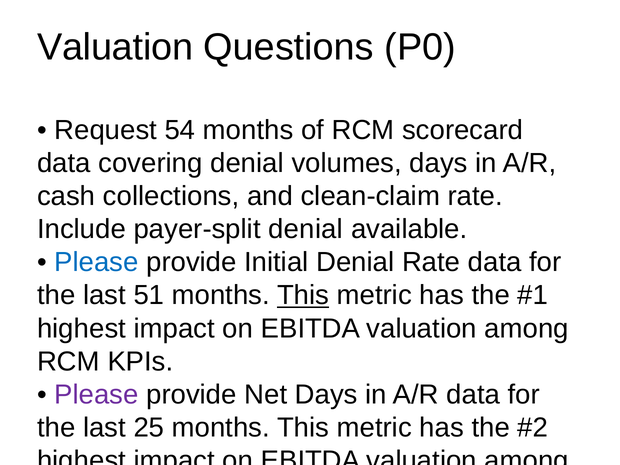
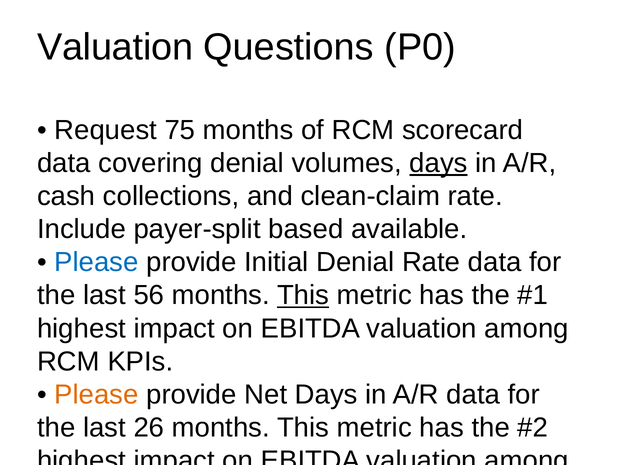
54: 54 -> 75 (180, 130)
days underline: none -> present (439, 163)
payer-split denial: denial -> based (306, 229)
51: 51 -> 56 (149, 295)
Please colour: purple -> orange (96, 395)
25: 25 -> 26 (149, 428)
